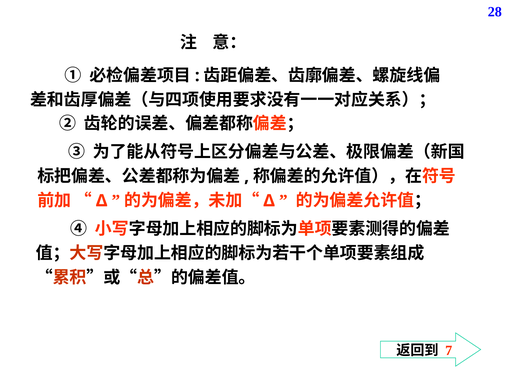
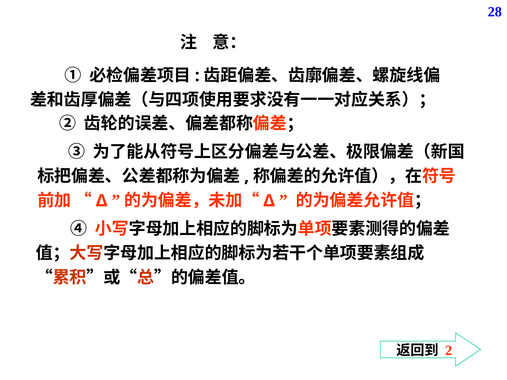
7: 7 -> 2 (449, 351)
